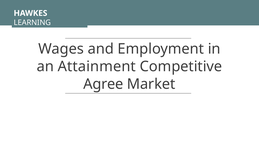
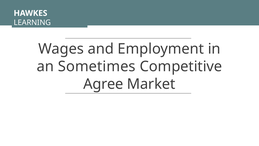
Attainment: Attainment -> Sometimes (97, 66)
